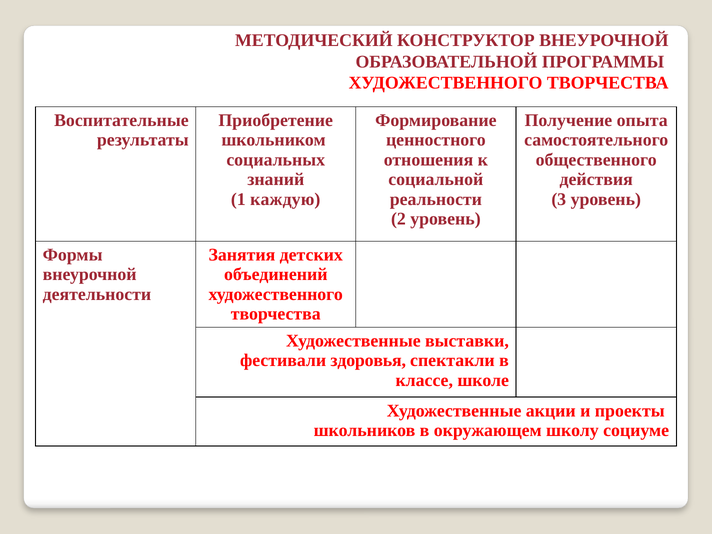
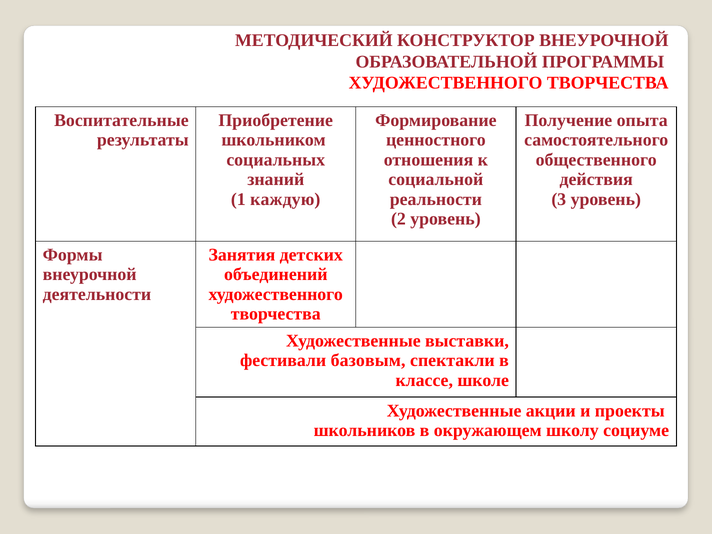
здоровья: здоровья -> базовым (368, 361)
